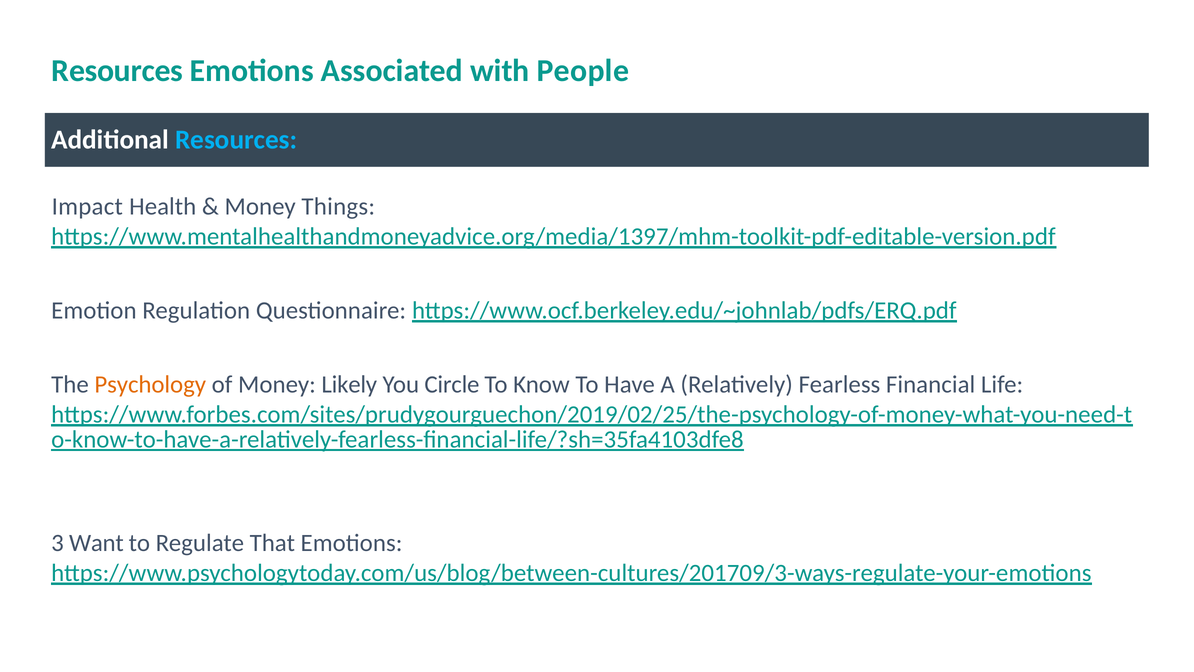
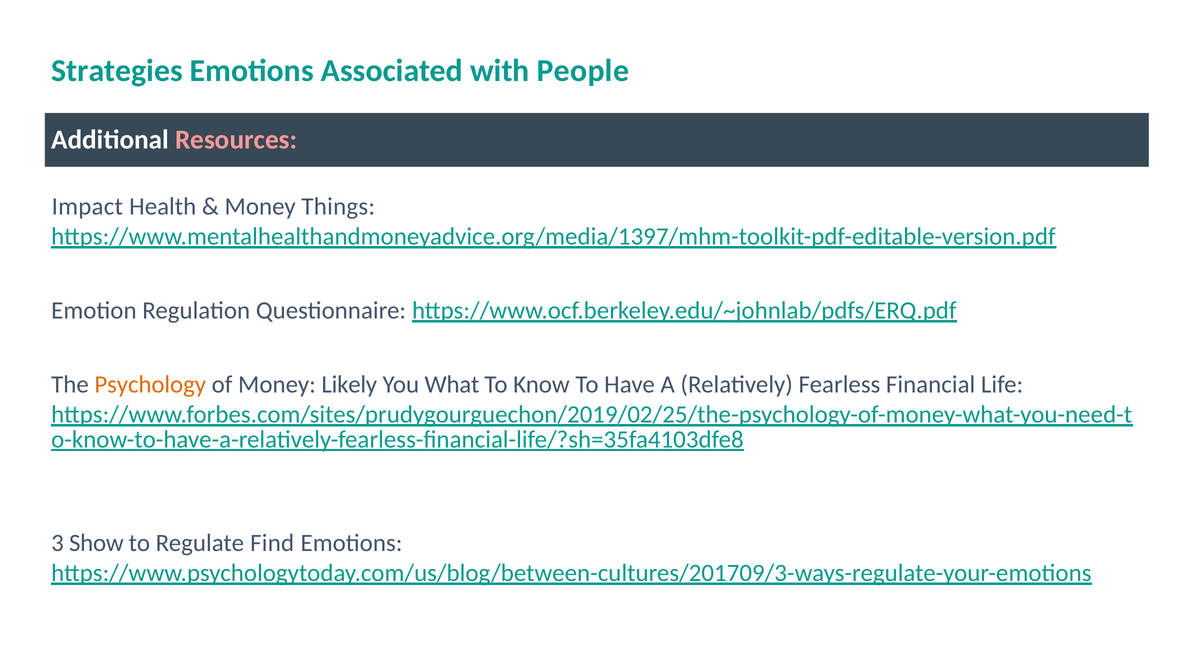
Resources: Resources -> Strategies (117, 71)
Resources colour: light blue -> pink (236, 140)
Circle: Circle -> What (452, 384)
Want: Want -> Show (96, 543)
That: That -> Find (272, 543)
